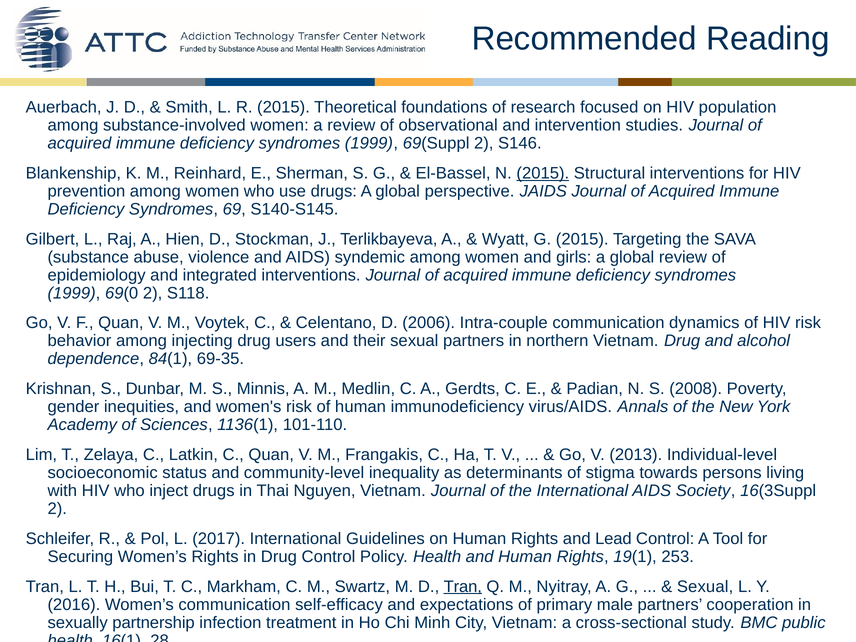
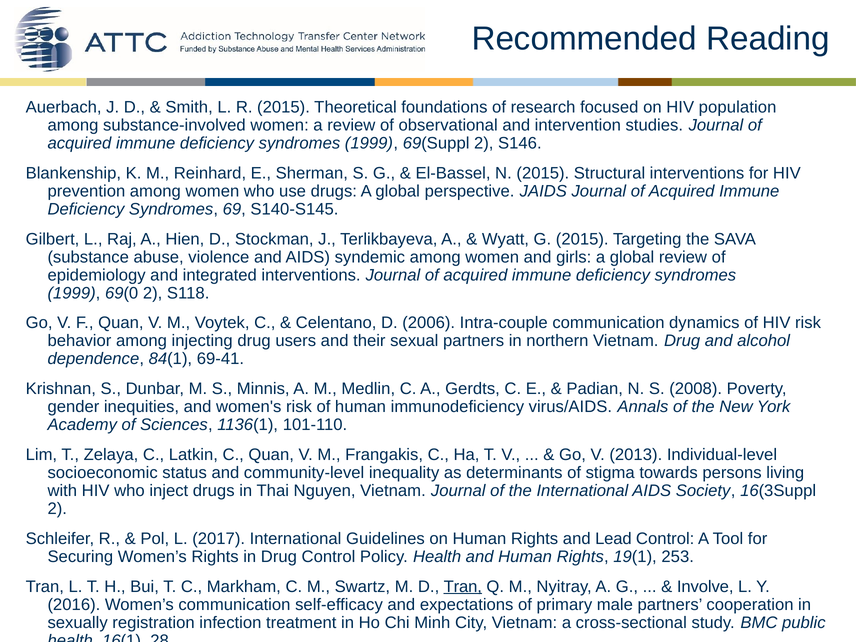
2015 underline: present -> none (543, 173)
69-35: 69-35 -> 69-41 (220, 359)
Sexual: Sexual -> Involve (705, 587)
partnership: partnership -> registration (153, 623)
